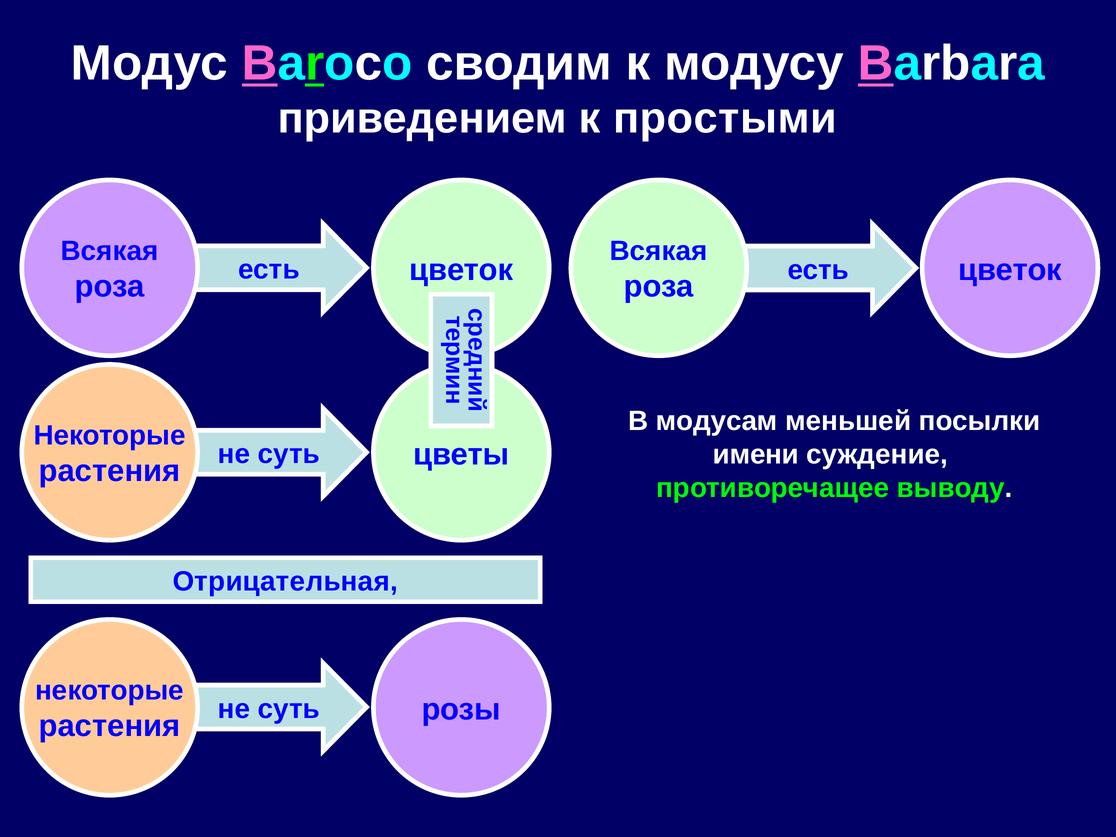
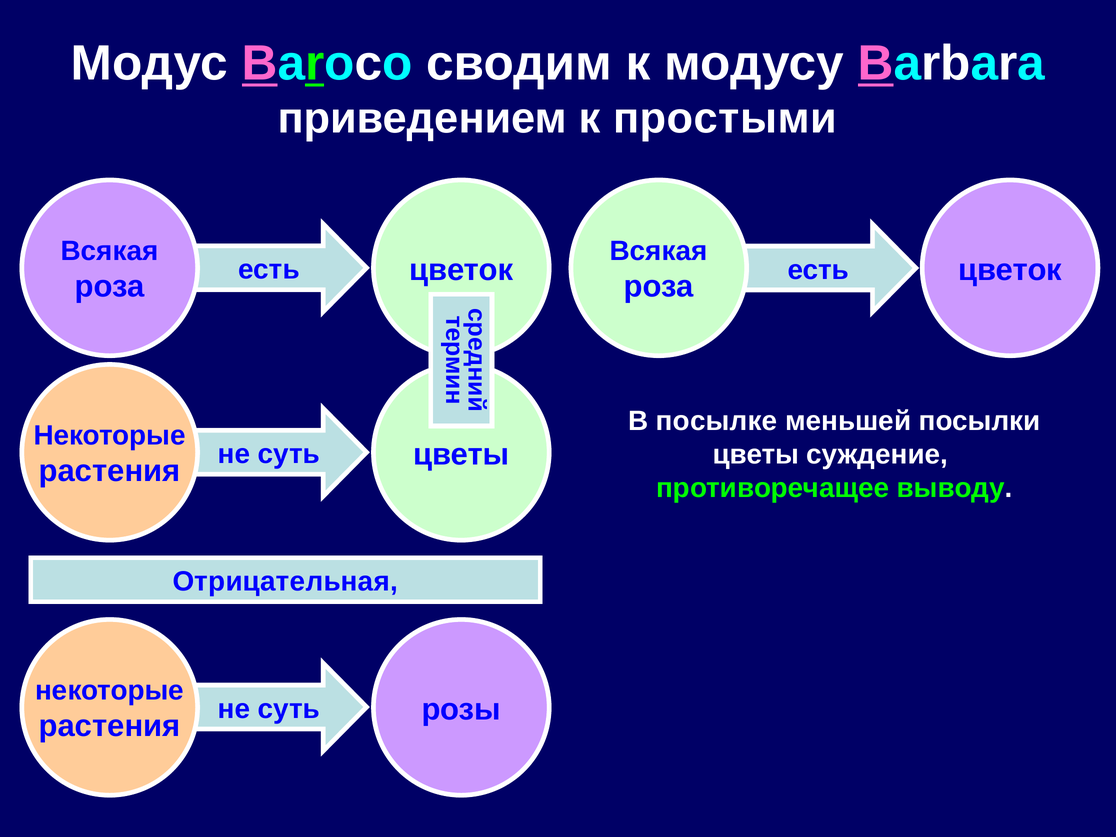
модусам: модусам -> посылке (717, 421)
имени: имени -> цветы (756, 454)
